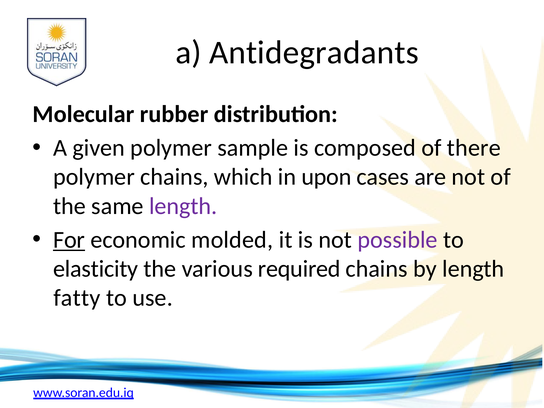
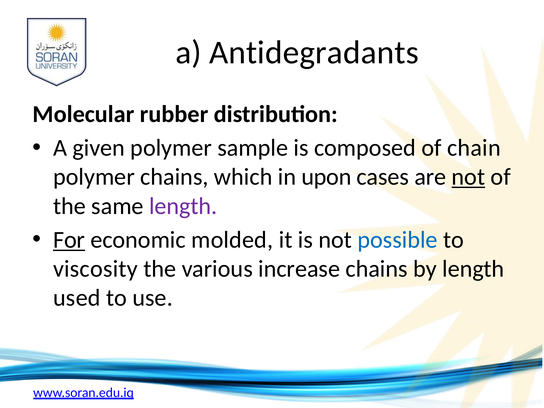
there: there -> chain (474, 148)
not underline: none -> present (468, 177)
possible colour: purple -> blue (398, 240)
elasticity: elasticity -> viscosity (95, 269)
required: required -> increase (299, 269)
fatty: fatty -> used (77, 298)
